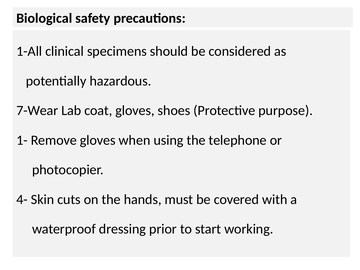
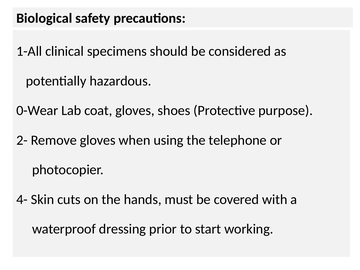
7-Wear: 7-Wear -> 0-Wear (37, 111)
1-: 1- -> 2- (22, 140)
